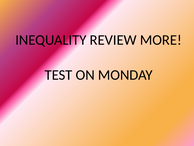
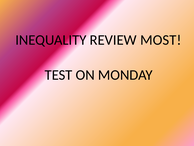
MORE: MORE -> MOST (161, 40)
